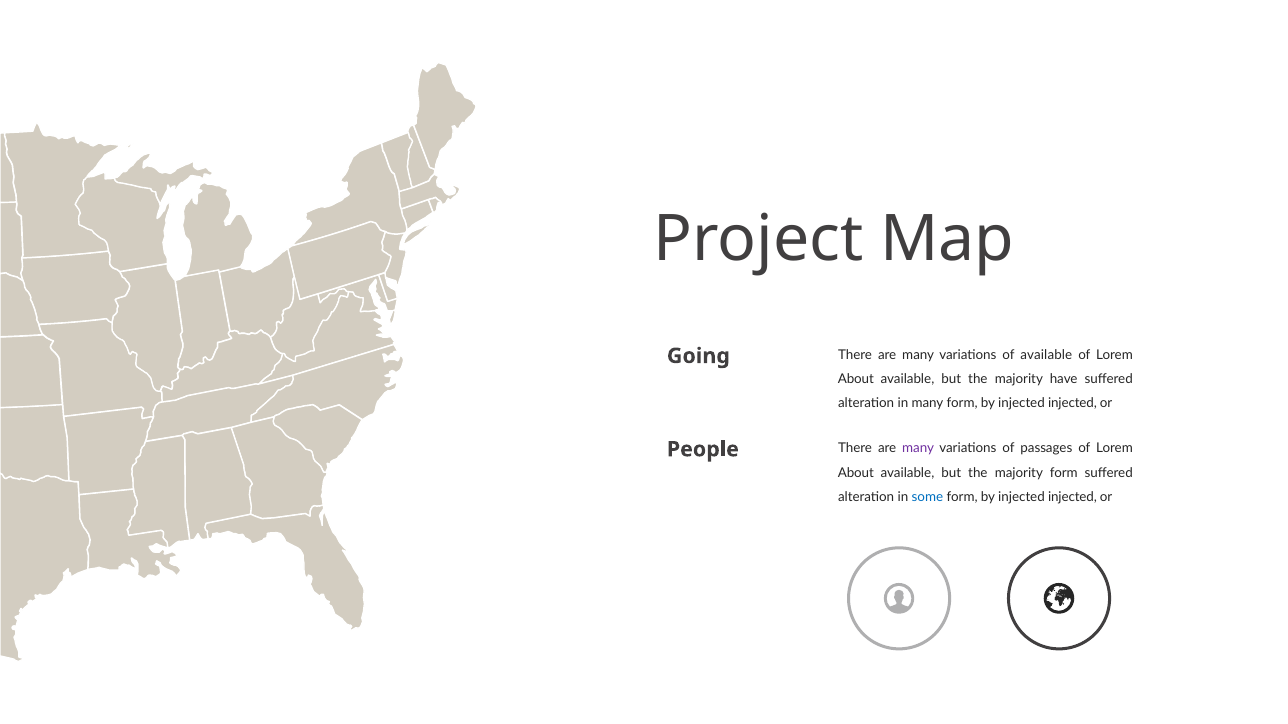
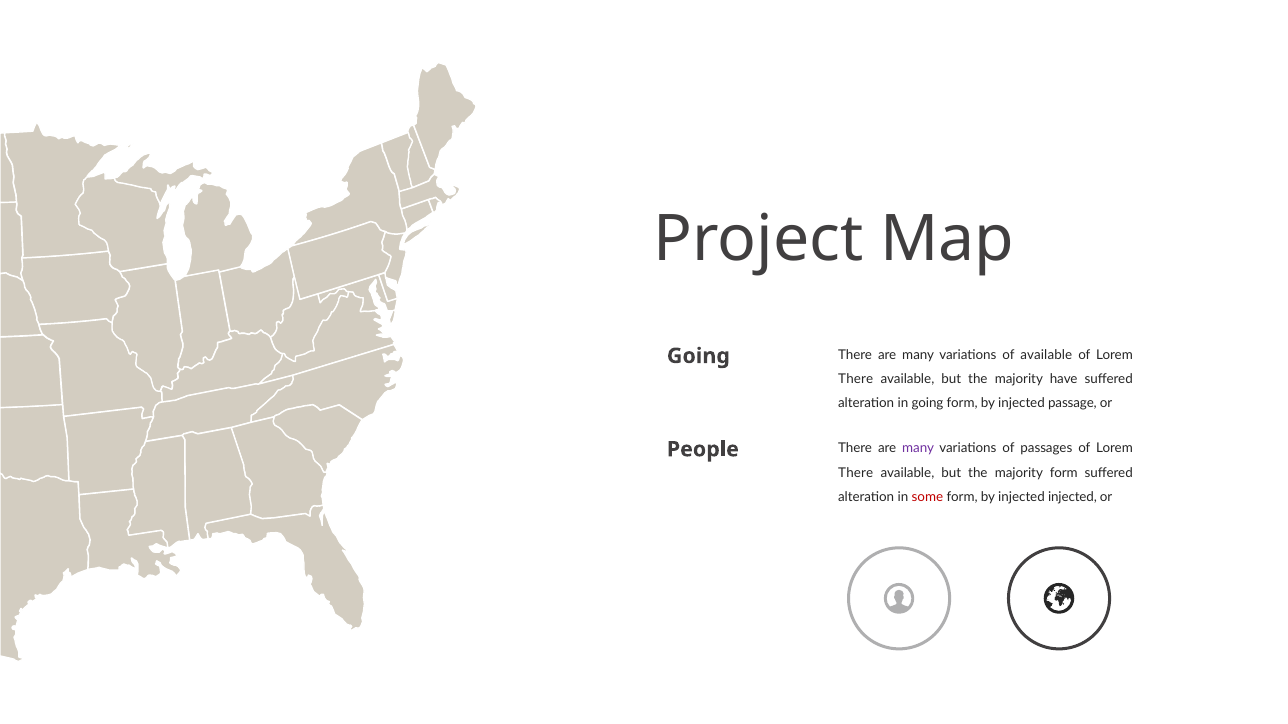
About: About -> There (856, 380)
in many: many -> going (927, 404)
injected: injected -> passage (1072, 404)
About: About -> There (856, 473)
some colour: blue -> red (927, 497)
